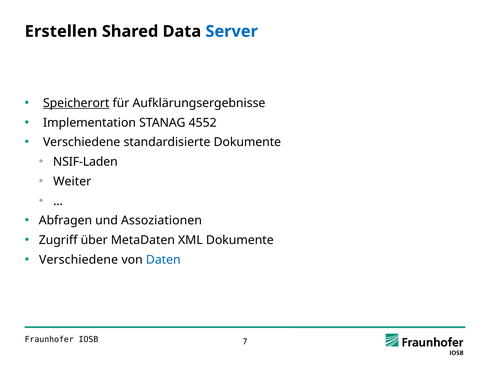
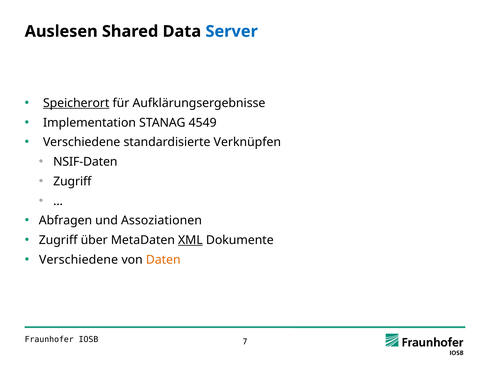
Erstellen: Erstellen -> Auslesen (61, 31)
4552: 4552 -> 4549 (203, 123)
standardisierte Dokumente: Dokumente -> Verknüpfen (247, 142)
NSIF-Laden: NSIF-Laden -> NSIF-Daten (85, 162)
Weiter: Weiter -> Zugriff (72, 182)
XML underline: none -> present (190, 240)
Daten colour: blue -> orange (163, 260)
